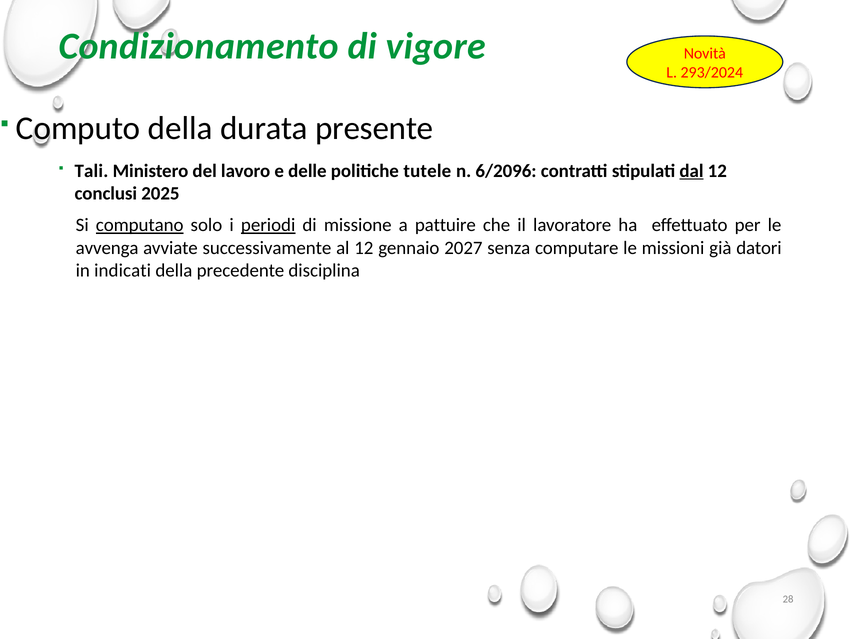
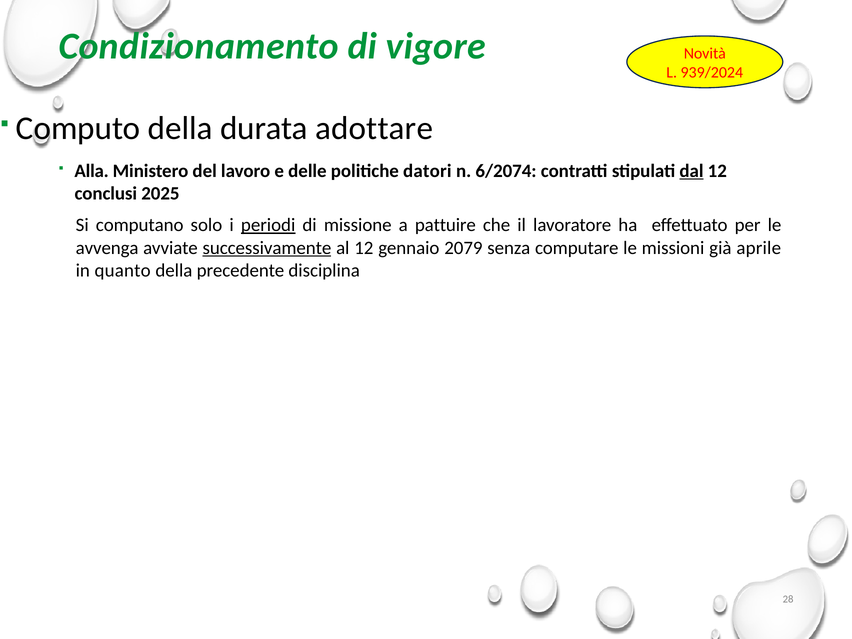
293/2024: 293/2024 -> 939/2024 (712, 73)
presente: presente -> adottare (374, 128)
Tali: Tali -> Alla (92, 171)
tutele: tutele -> datori (427, 171)
6/2096: 6/2096 -> 6/2074 (506, 171)
computano underline: present -> none (140, 225)
successivamente underline: none -> present (267, 248)
2027: 2027 -> 2079 (463, 248)
datori: datori -> aprile (759, 248)
indicati: indicati -> quanto (123, 271)
